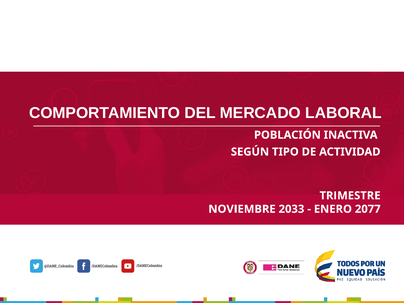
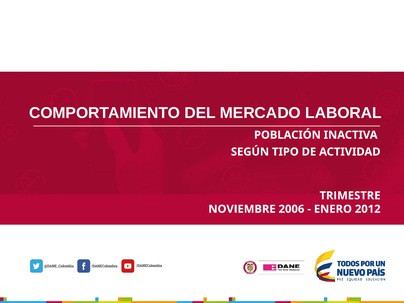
2033: 2033 -> 2006 (291, 209)
2077: 2077 -> 2012 (368, 209)
